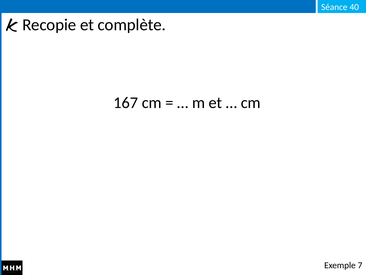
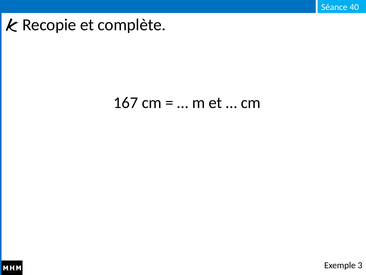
7: 7 -> 3 (360, 265)
